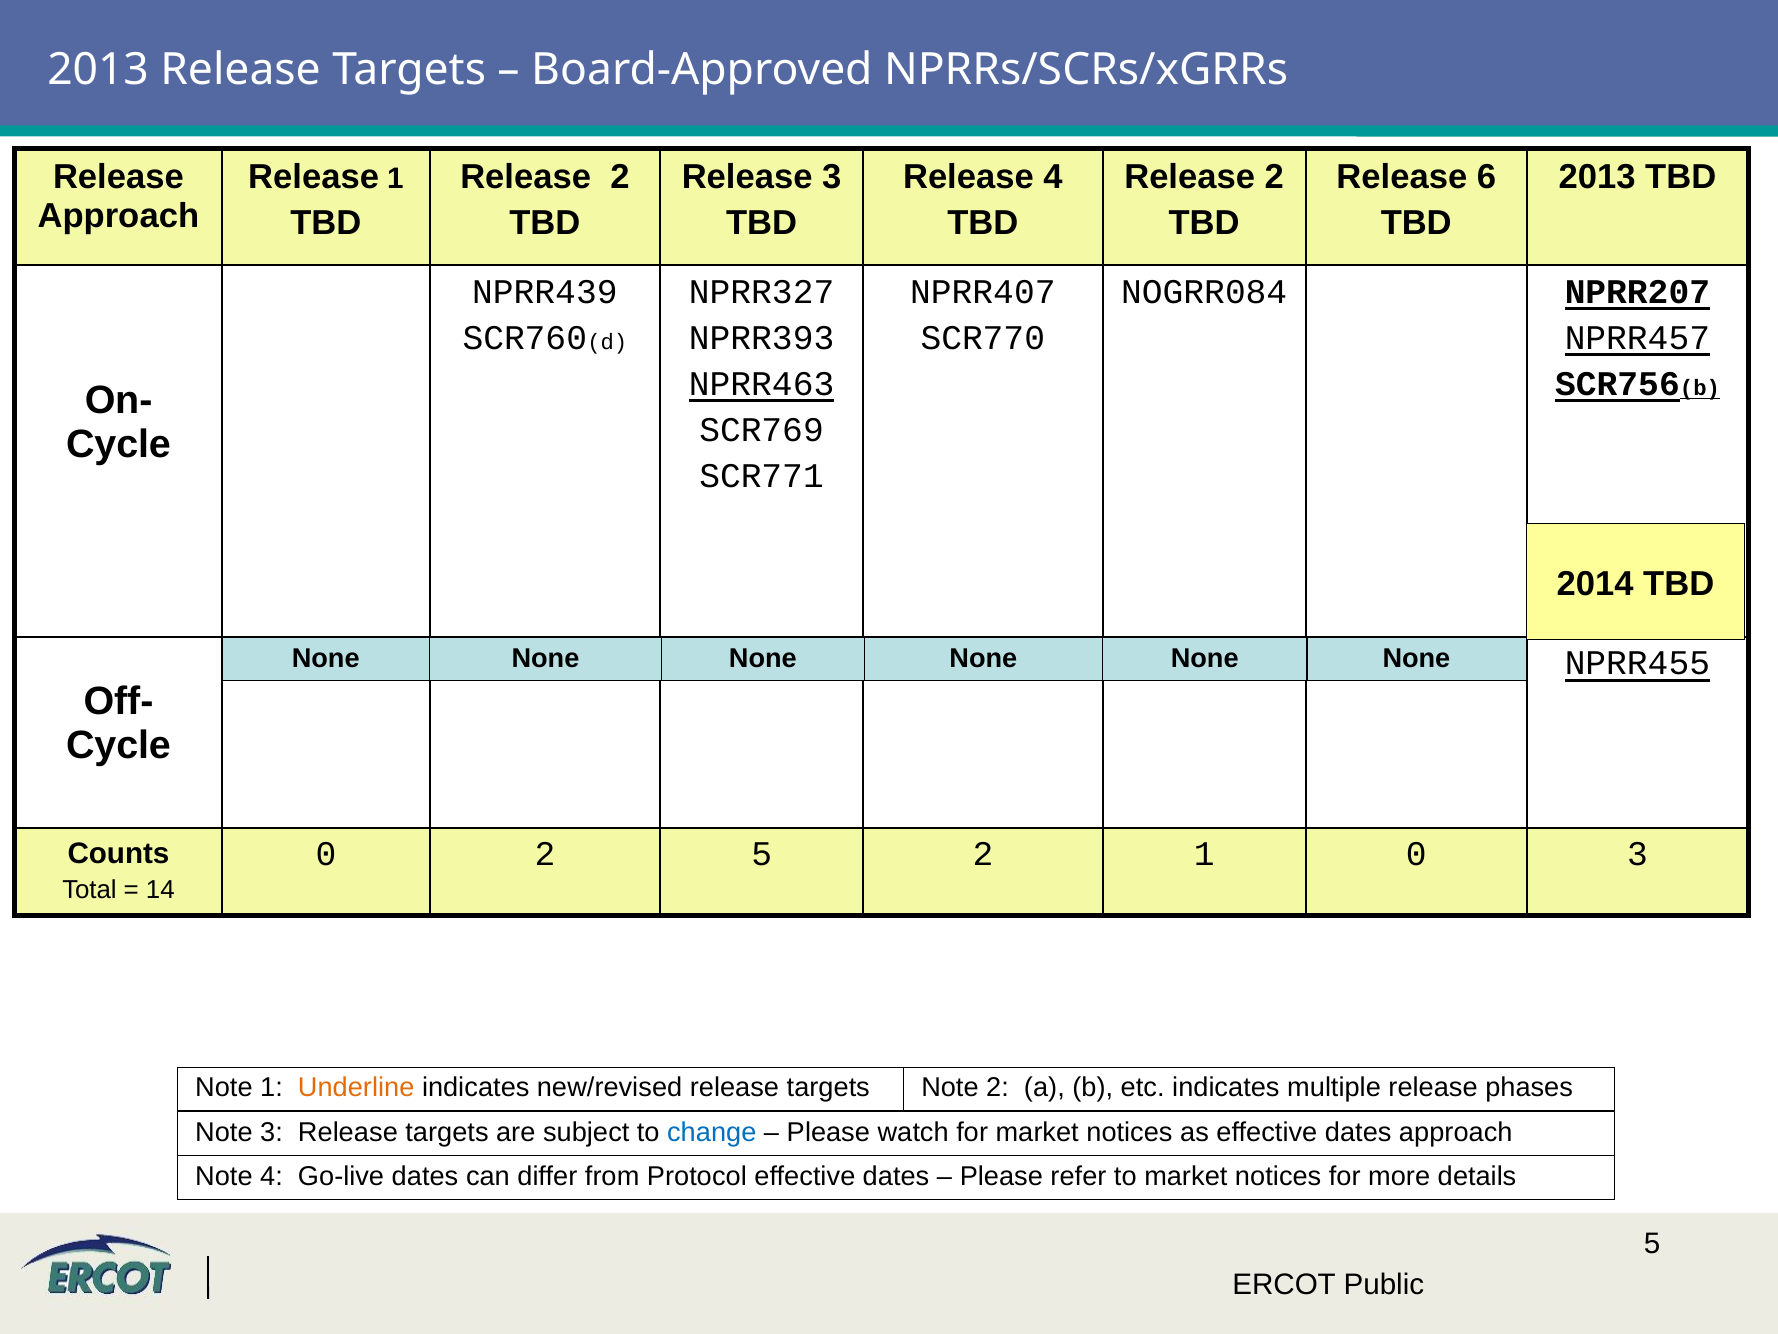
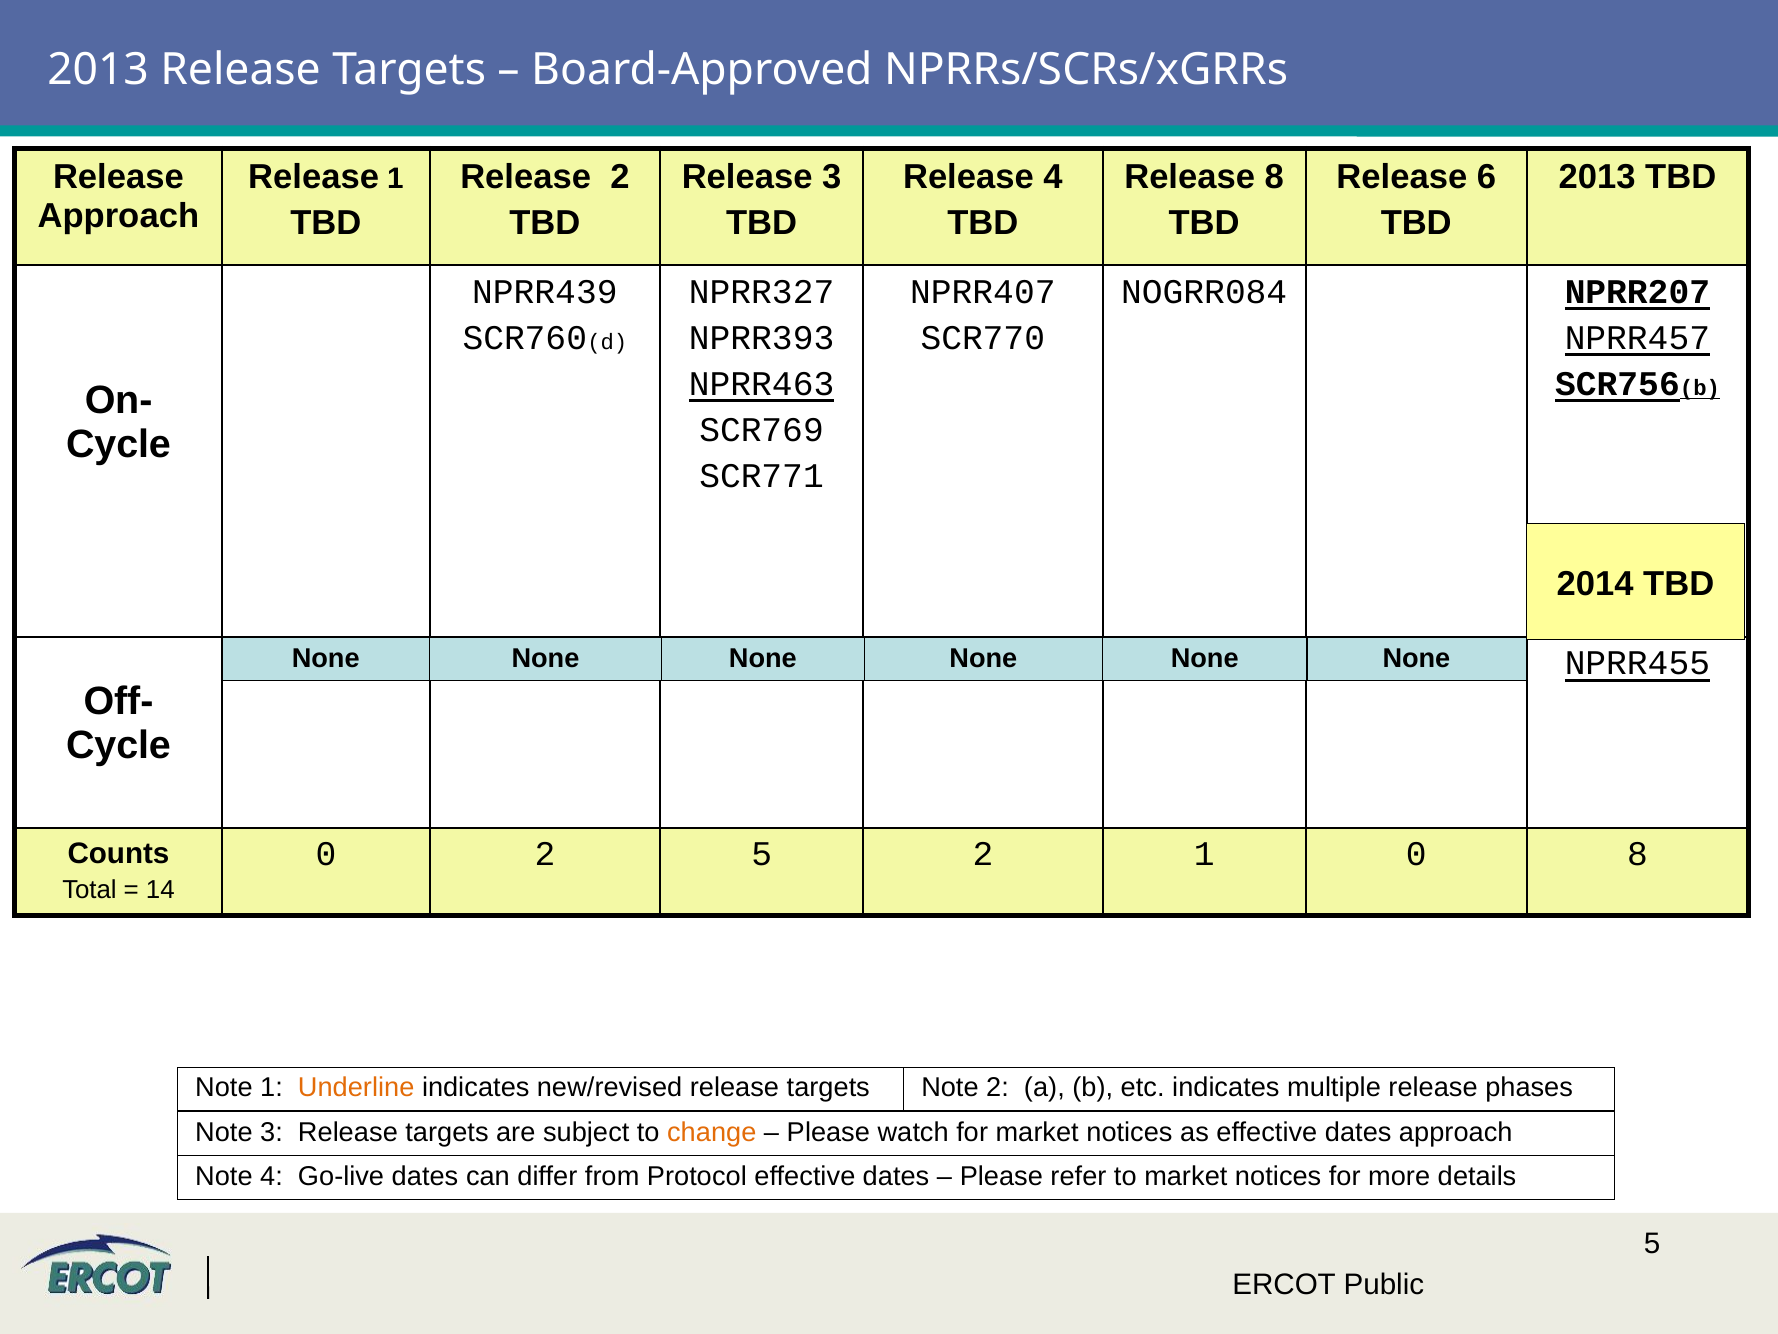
2: 2 -> 8 (1274, 177)
0 3: 3 -> 8 (1638, 854)
change colour: blue -> orange (712, 1132)
